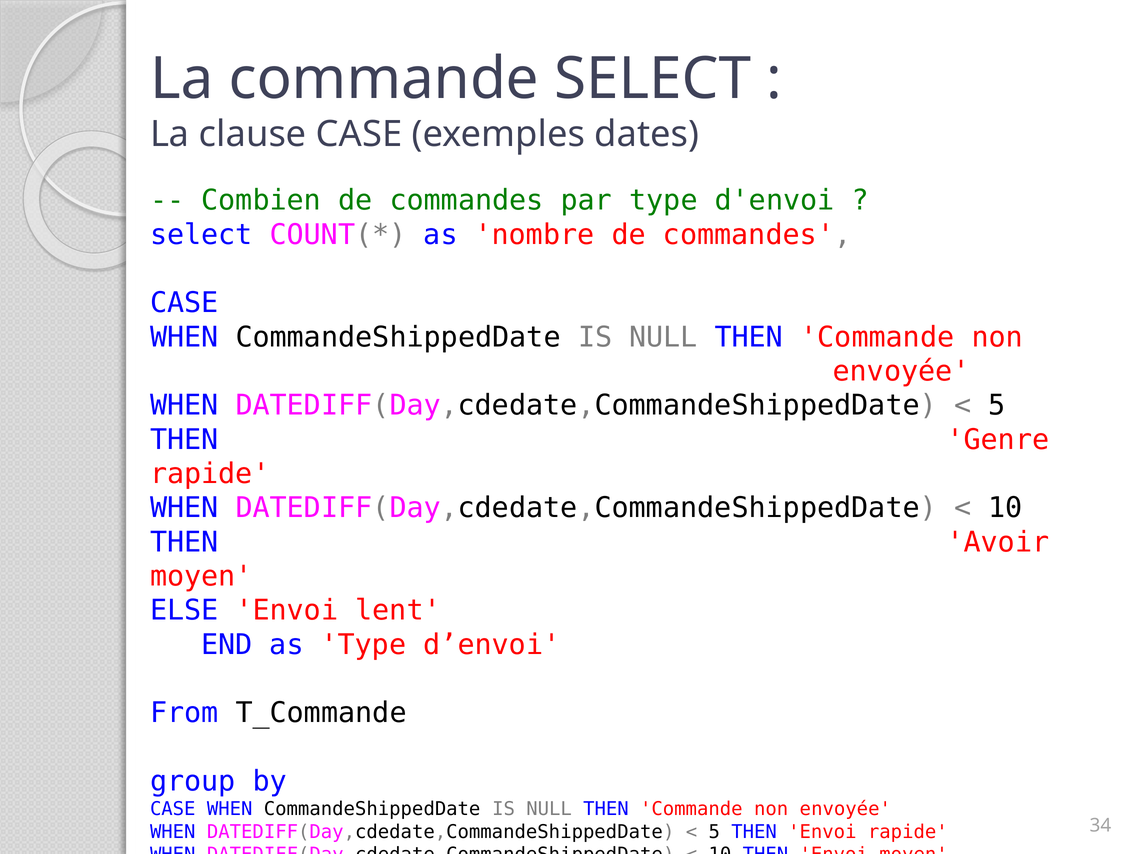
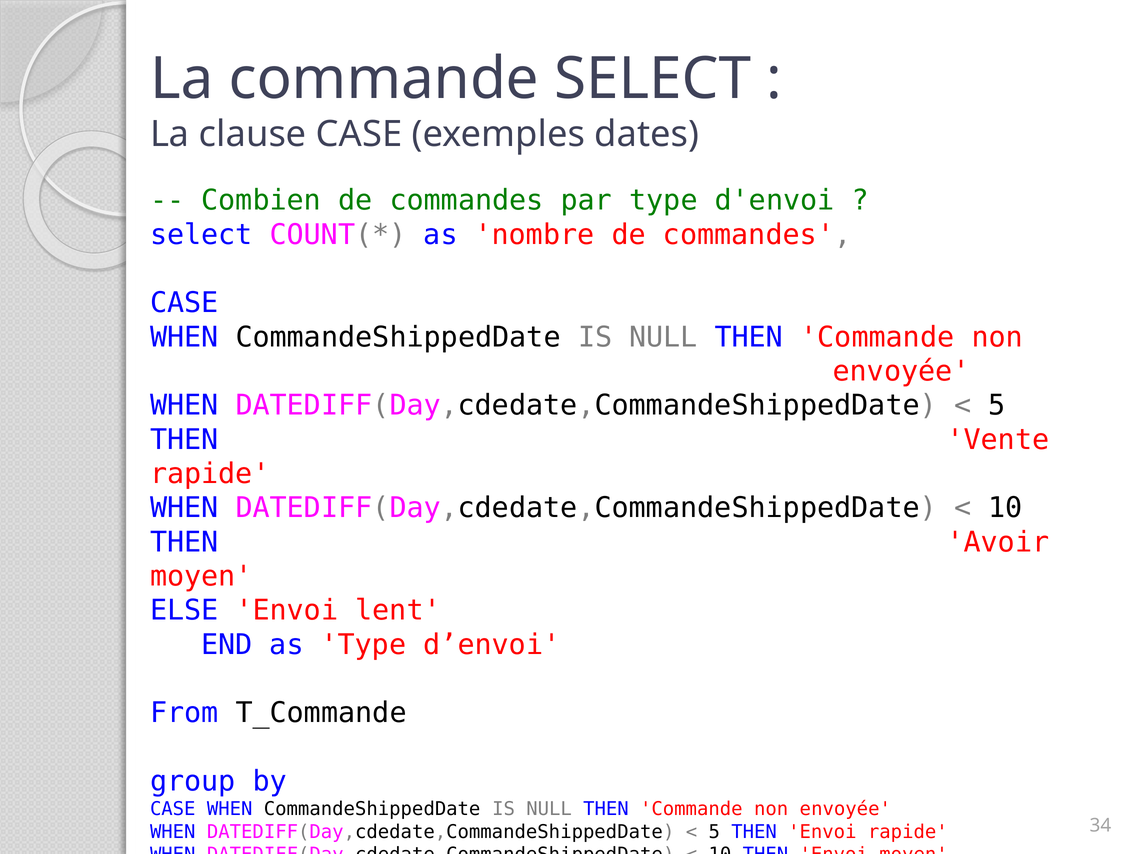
Genre: Genre -> Vente (998, 439)
